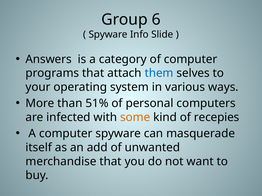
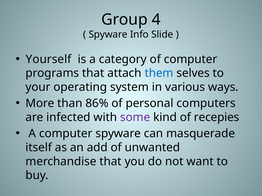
6: 6 -> 4 (156, 20)
Answers: Answers -> Yourself (49, 59)
51%: 51% -> 86% (97, 104)
some colour: orange -> purple (135, 118)
